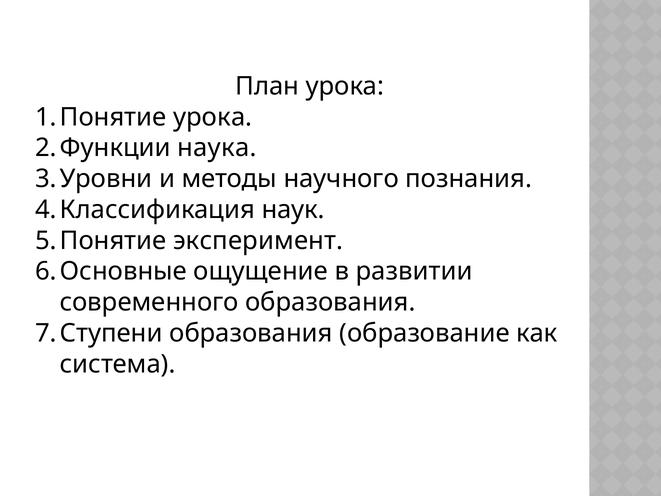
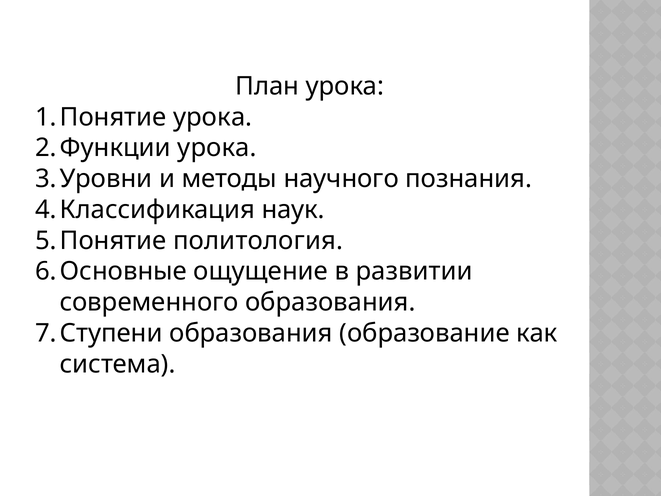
наука: наука -> урока (217, 148)
эксперимент: эксперимент -> политология (258, 240)
